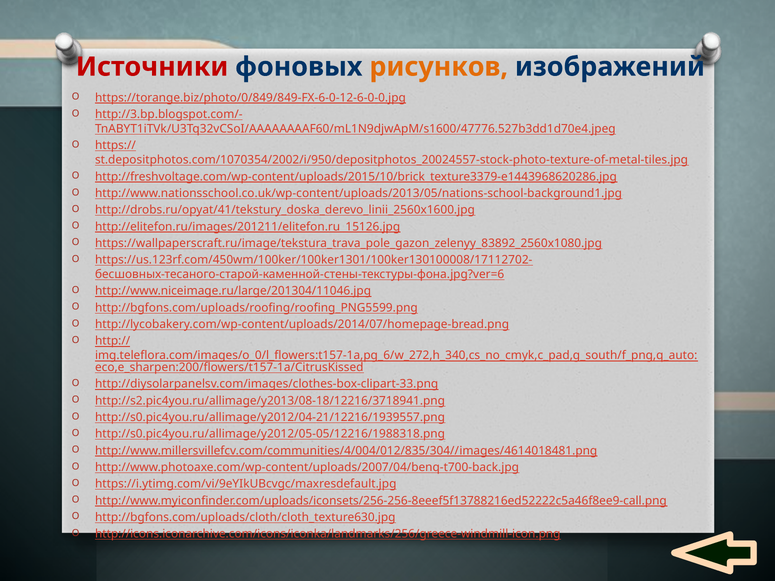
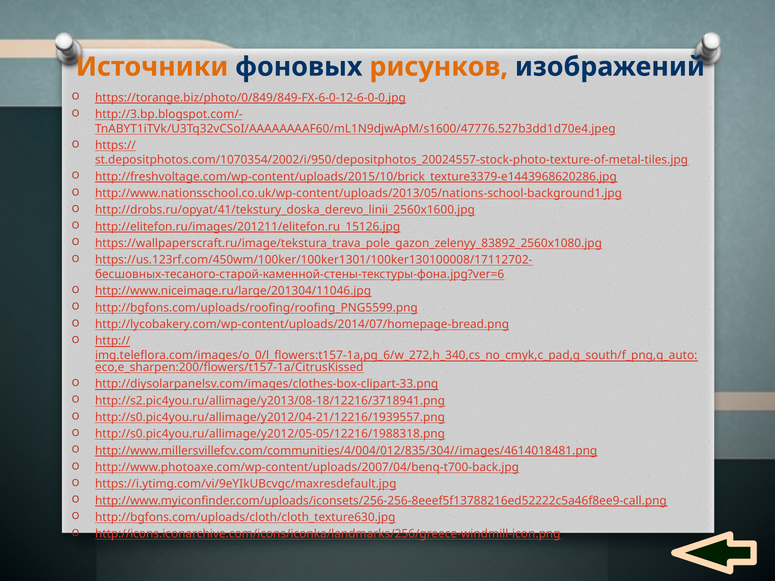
Источники colour: red -> orange (152, 67)
